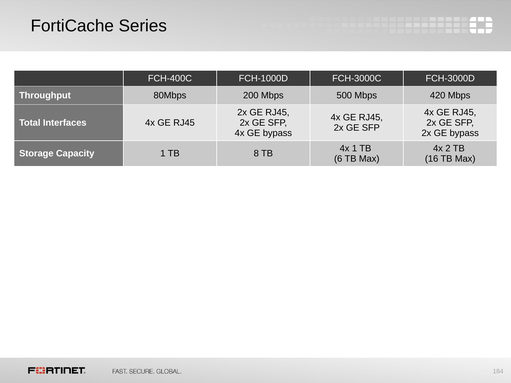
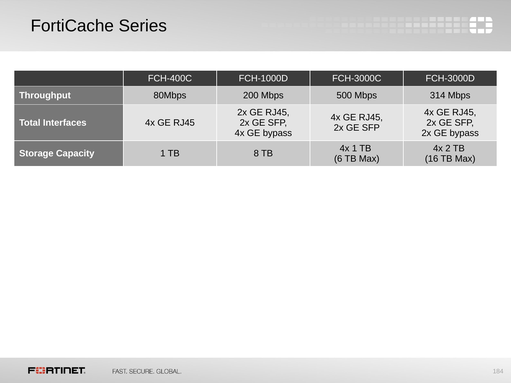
420: 420 -> 314 (438, 96)
